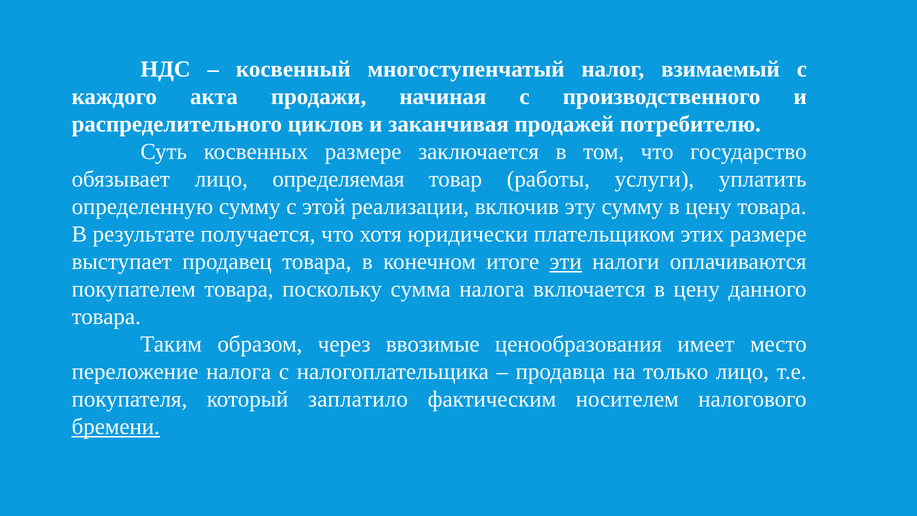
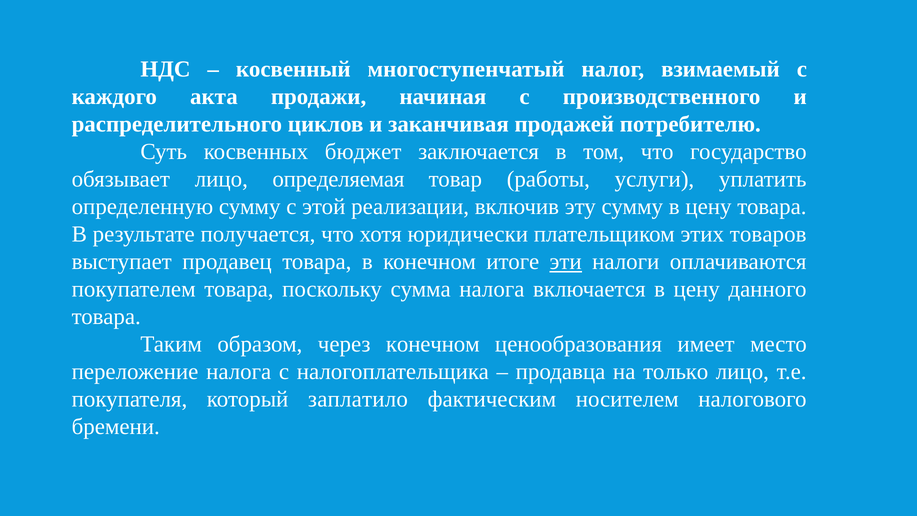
косвенных размере: размере -> бюджет (363, 152)
этих размере: размере -> товаров (768, 234)
через ввозимые: ввозимые -> конечном (433, 344)
бремени underline: present -> none (116, 427)
